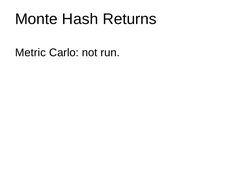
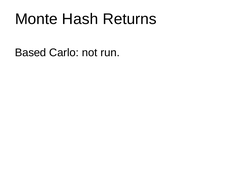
Metric: Metric -> Based (31, 53)
